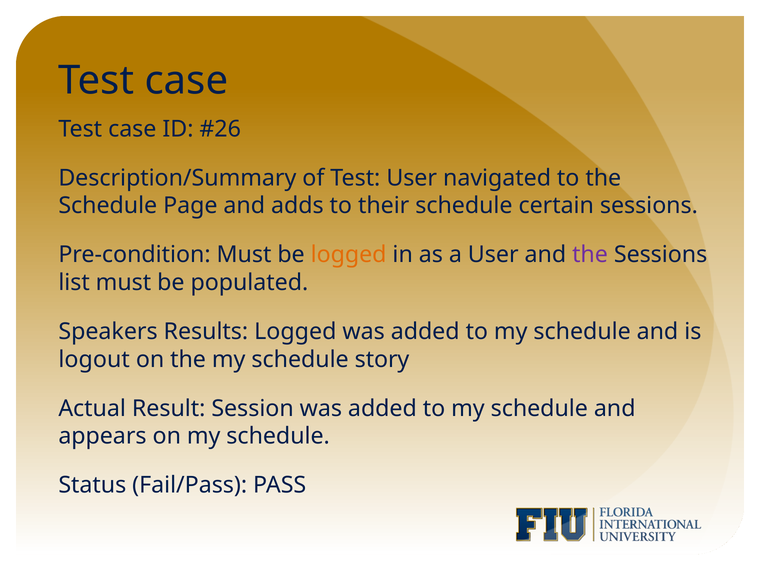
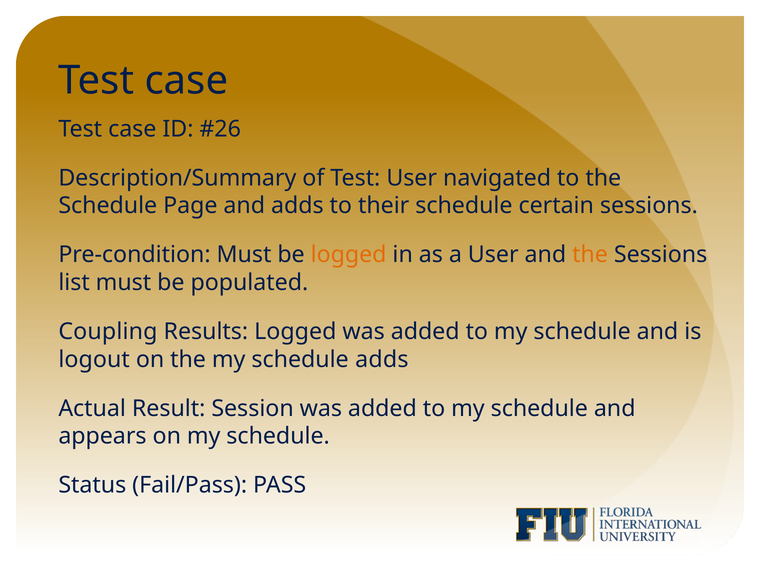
the colour: purple -> orange (590, 255)
Speakers: Speakers -> Coupling (108, 332)
schedule story: story -> adds (382, 359)
